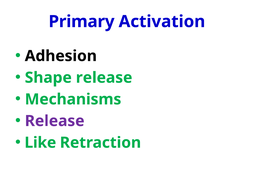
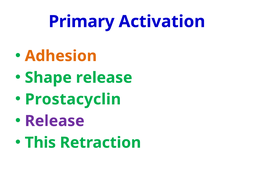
Adhesion colour: black -> orange (61, 56)
Mechanisms: Mechanisms -> Prostacyclin (73, 100)
Like: Like -> This (40, 143)
